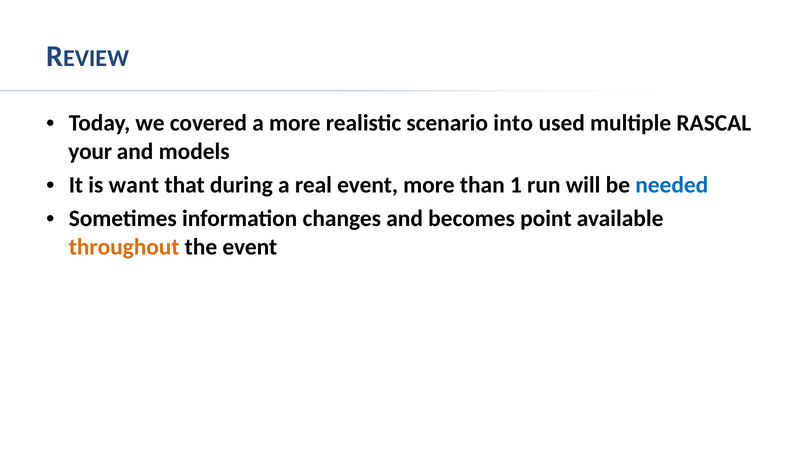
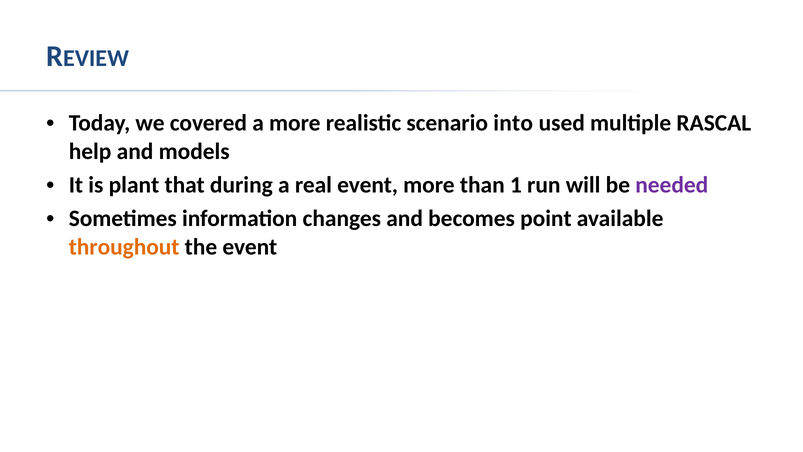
your: your -> help (90, 152)
want: want -> plant (134, 185)
needed colour: blue -> purple (672, 185)
